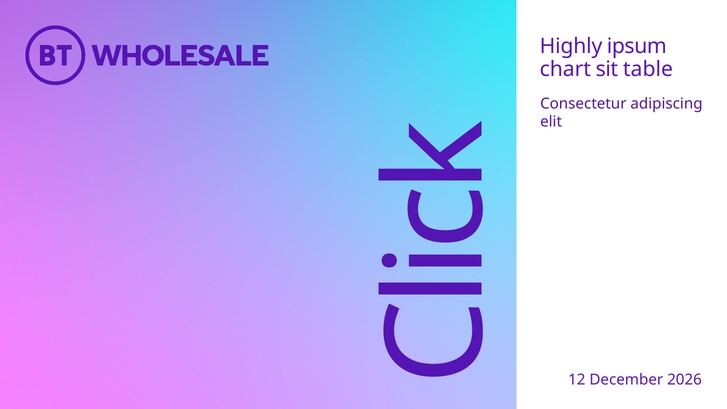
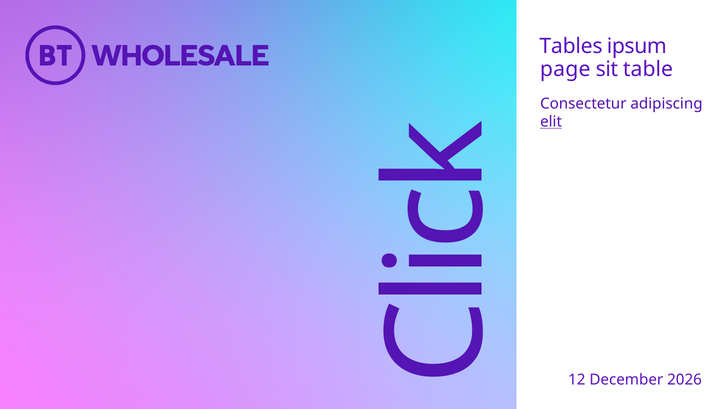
Highly: Highly -> Tables (571, 46)
chart: chart -> page (565, 69)
elit underline: none -> present (551, 122)
